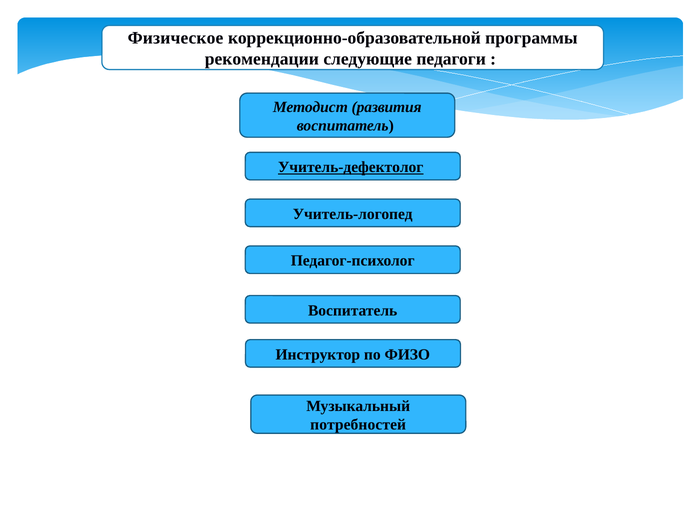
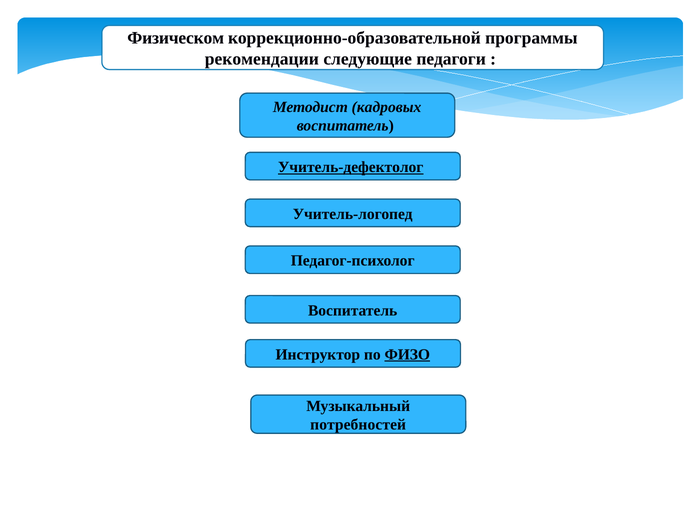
Физическое: Физическое -> Физическом (176, 38)
развития: развития -> кадровых (386, 107)
ФИЗО underline: none -> present (407, 354)
